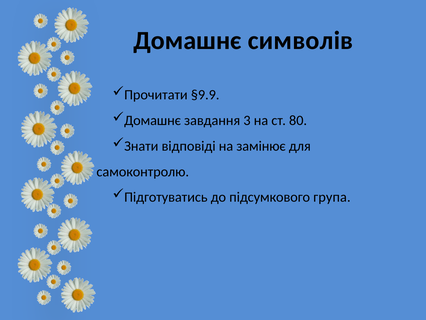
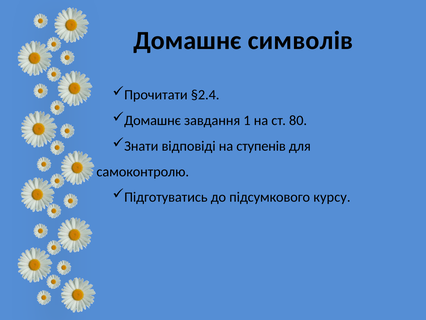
§9.9: §9.9 -> §2.4 (205, 95)
3: 3 -> 1 (247, 120)
замінює: замінює -> ступенів (261, 146)
група: група -> курсу (332, 197)
